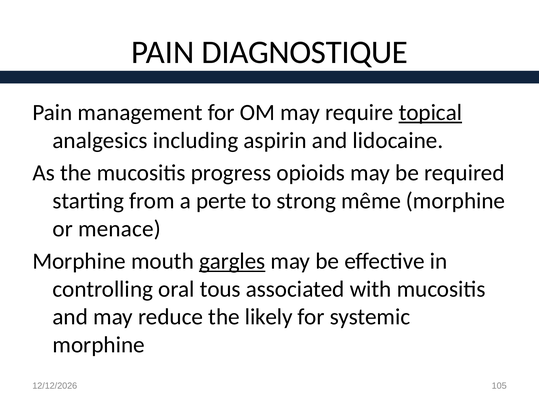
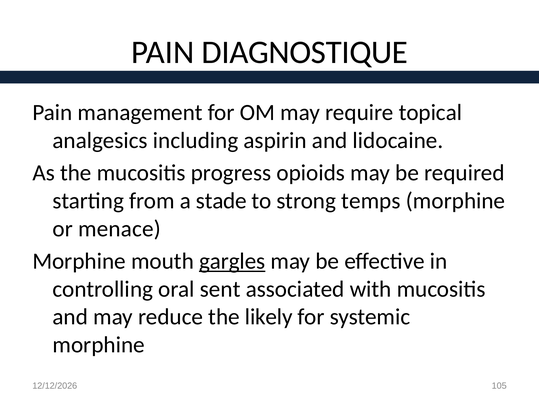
topical underline: present -> none (430, 113)
perte: perte -> stade (221, 201)
même: même -> temps (371, 201)
tous: tous -> sent (220, 289)
